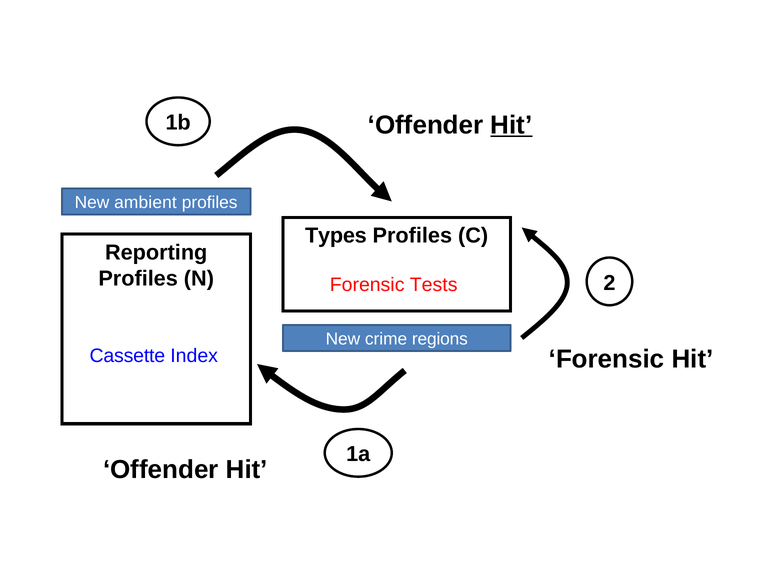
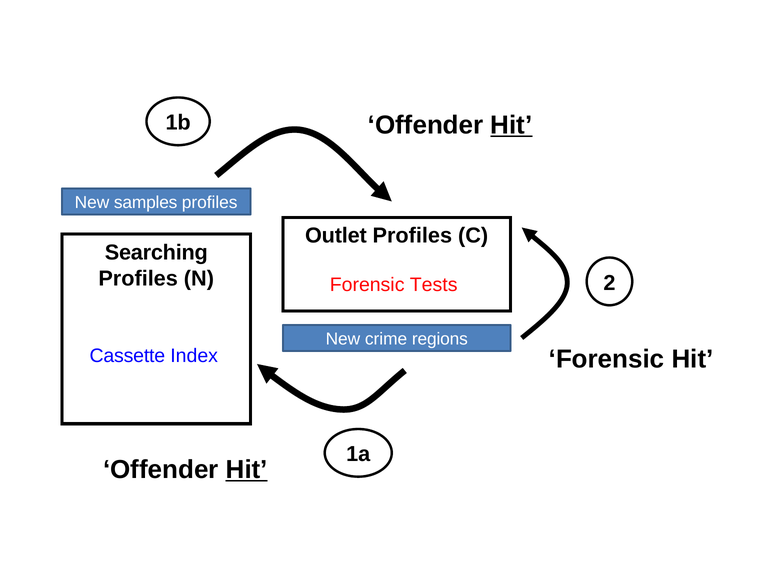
ambient: ambient -> samples (146, 203)
Types: Types -> Outlet (336, 236)
Reporting: Reporting -> Searching (156, 252)
Hit underline: none -> present (247, 470)
